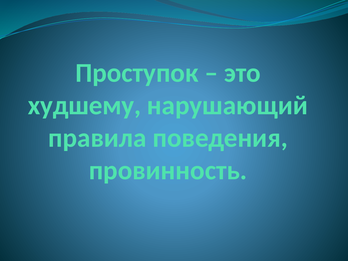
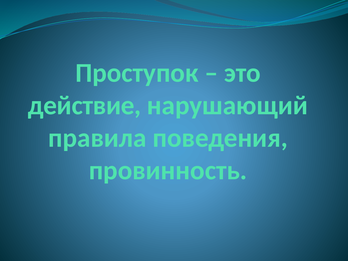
худшему: худшему -> действие (84, 106)
